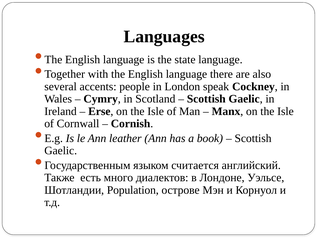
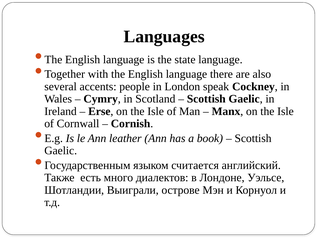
Population: Population -> Выиграли (133, 190)
